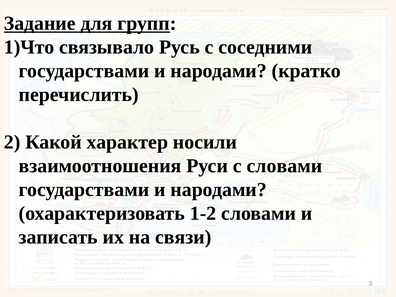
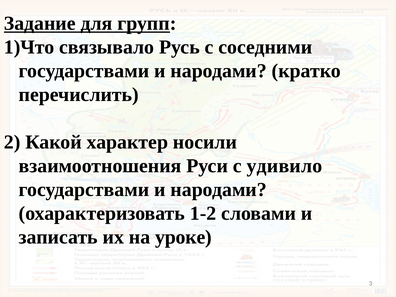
с словами: словами -> удивило (284, 166)
связи: связи -> уроке (183, 237)
